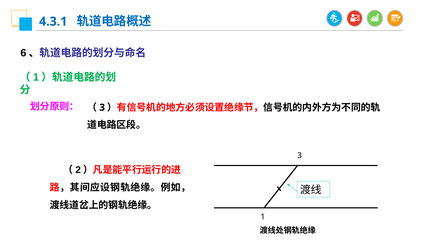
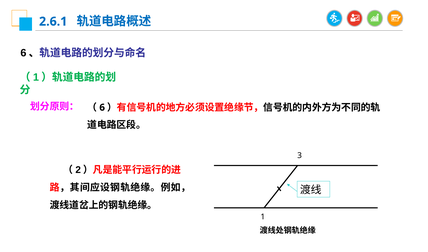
4.3.1: 4.3.1 -> 2.6.1 (53, 21)
3: 3 -> 6 (102, 107)
